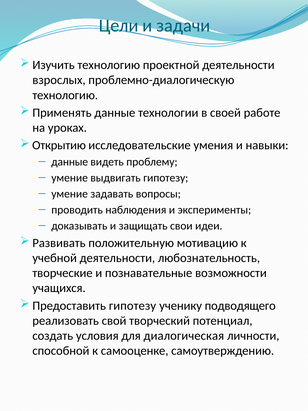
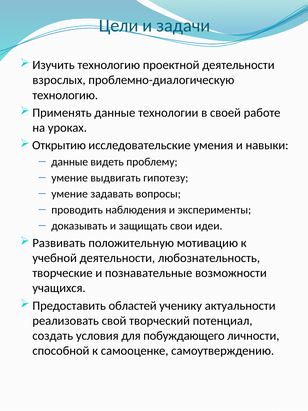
Предоставить гипотезу: гипотезу -> областей (133, 305)
подводящего: подводящего -> актуальности (240, 305)
диалогическая: диалогическая -> побуждающего (184, 335)
